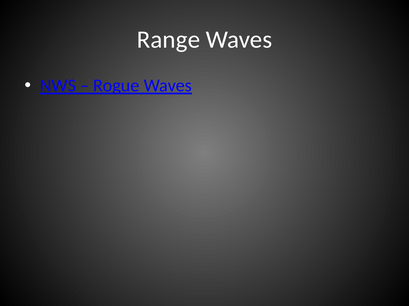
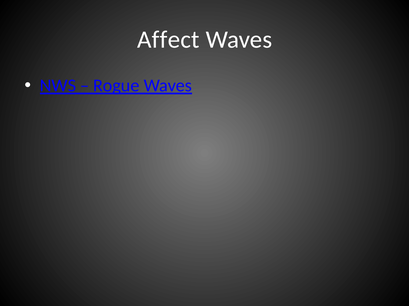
Range: Range -> Affect (168, 40)
